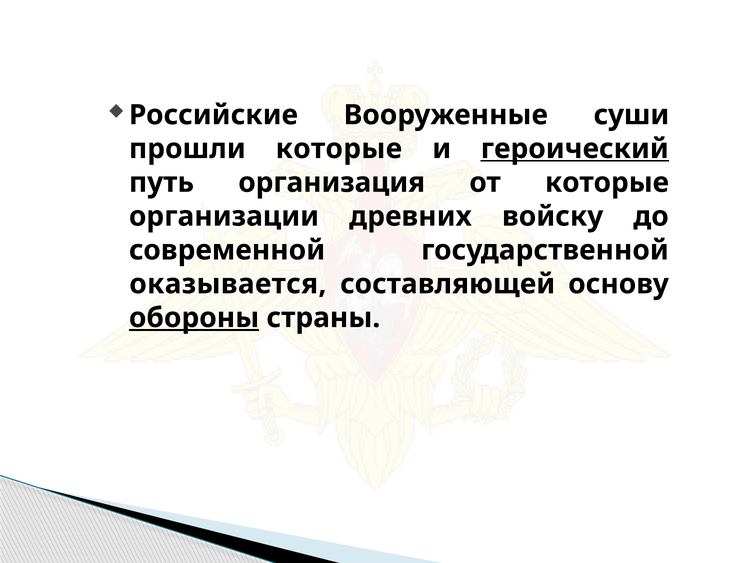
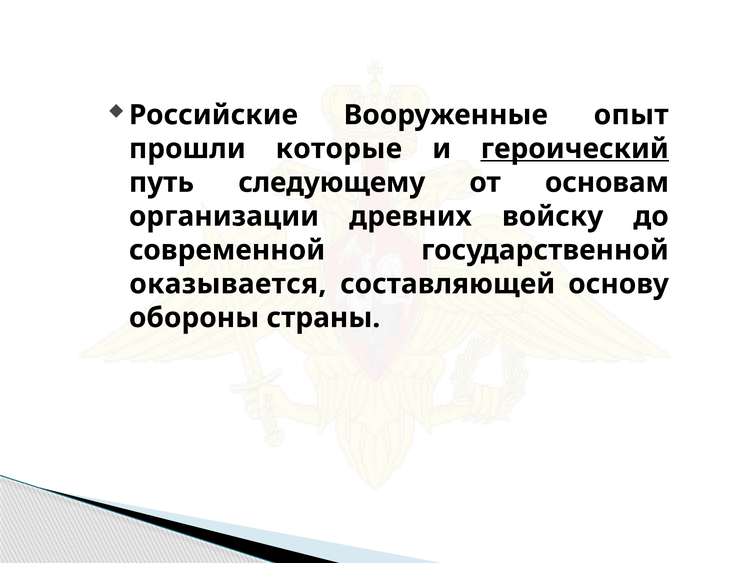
суши: суши -> опыт (631, 115)
организация: организация -> следующему (332, 182)
от которые: которые -> основам (607, 182)
обороны underline: present -> none (194, 318)
